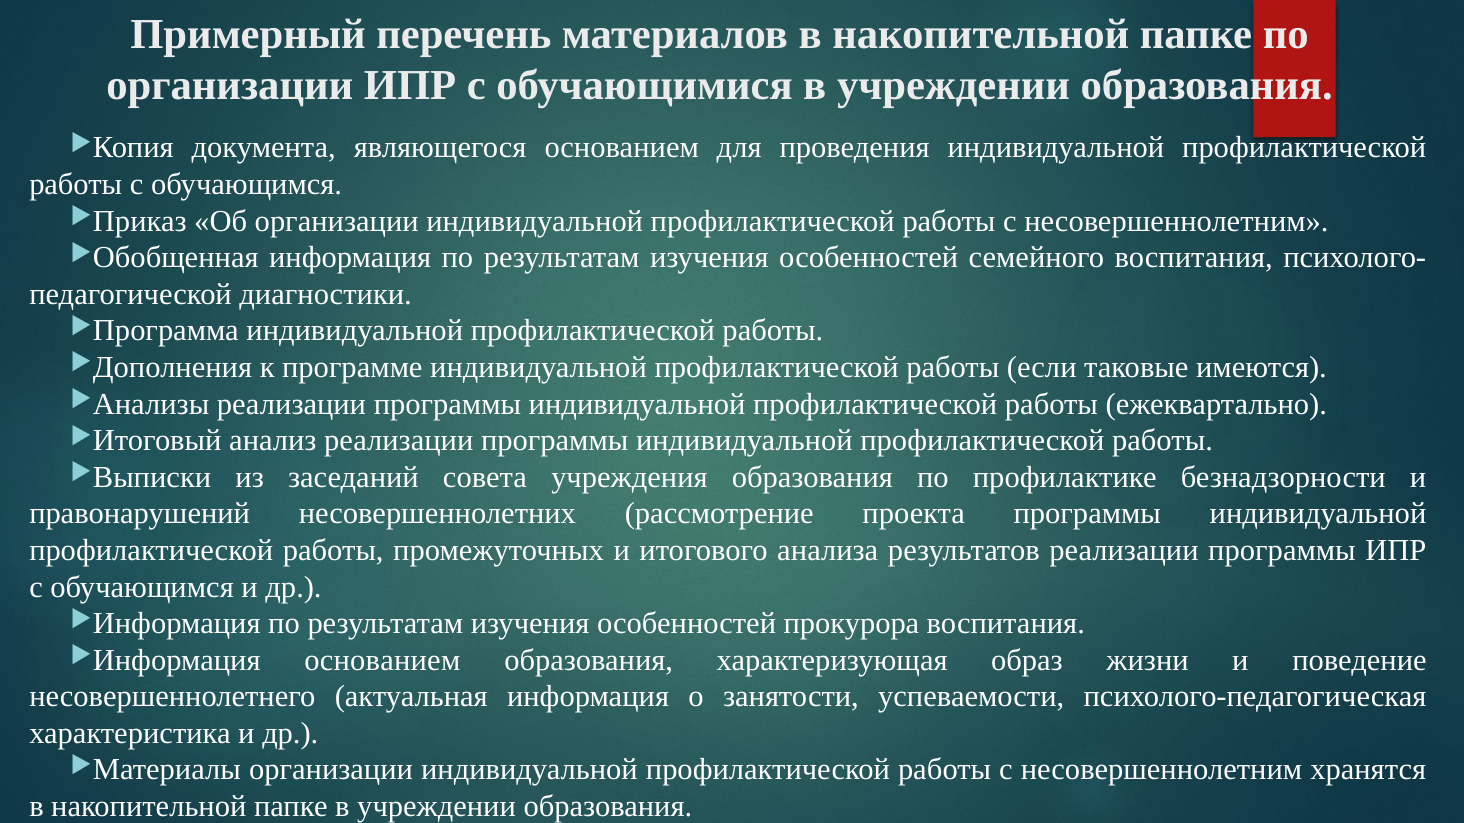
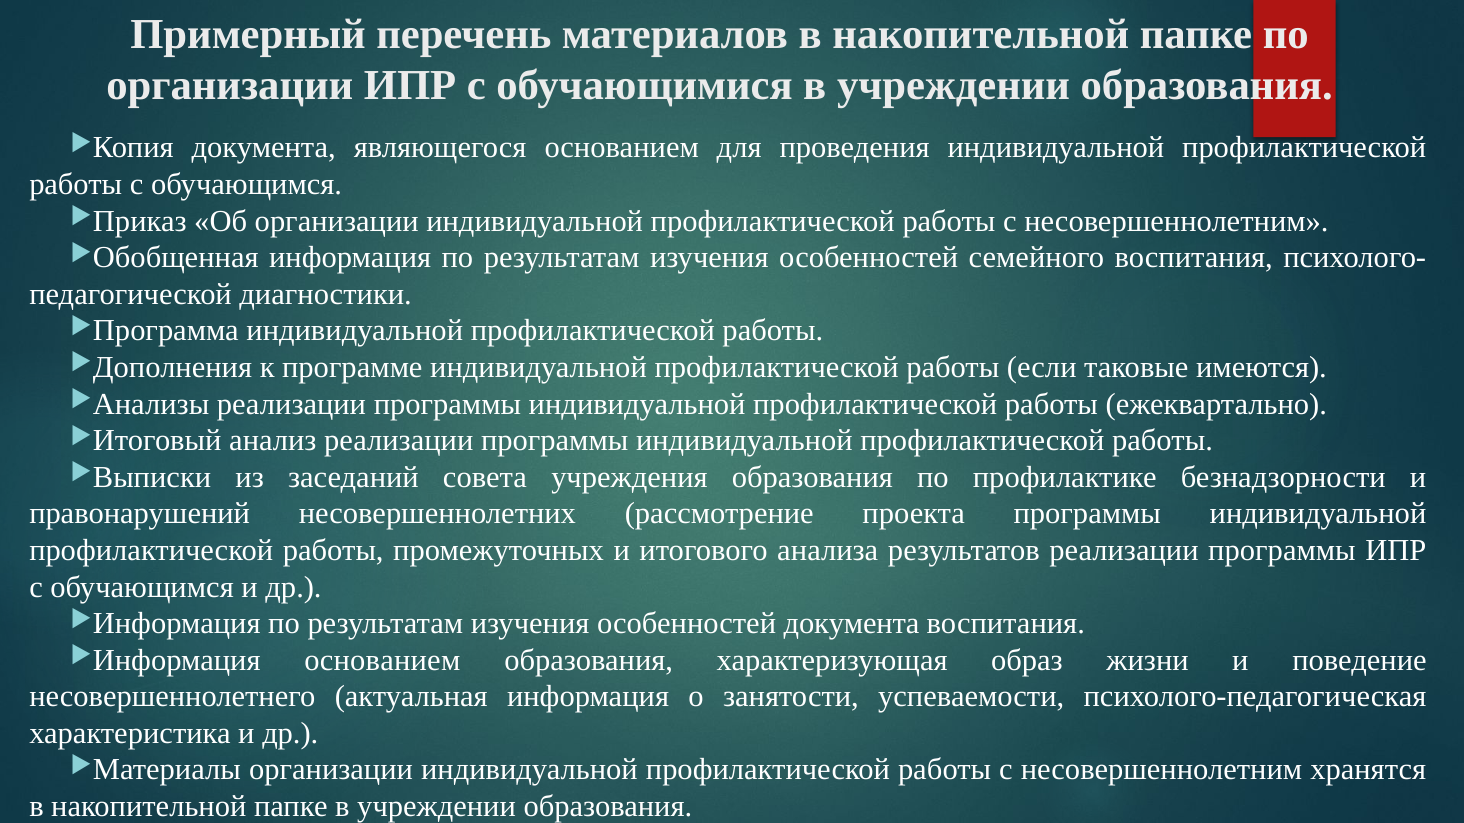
особенностей прокурора: прокурора -> документа (851, 624)
